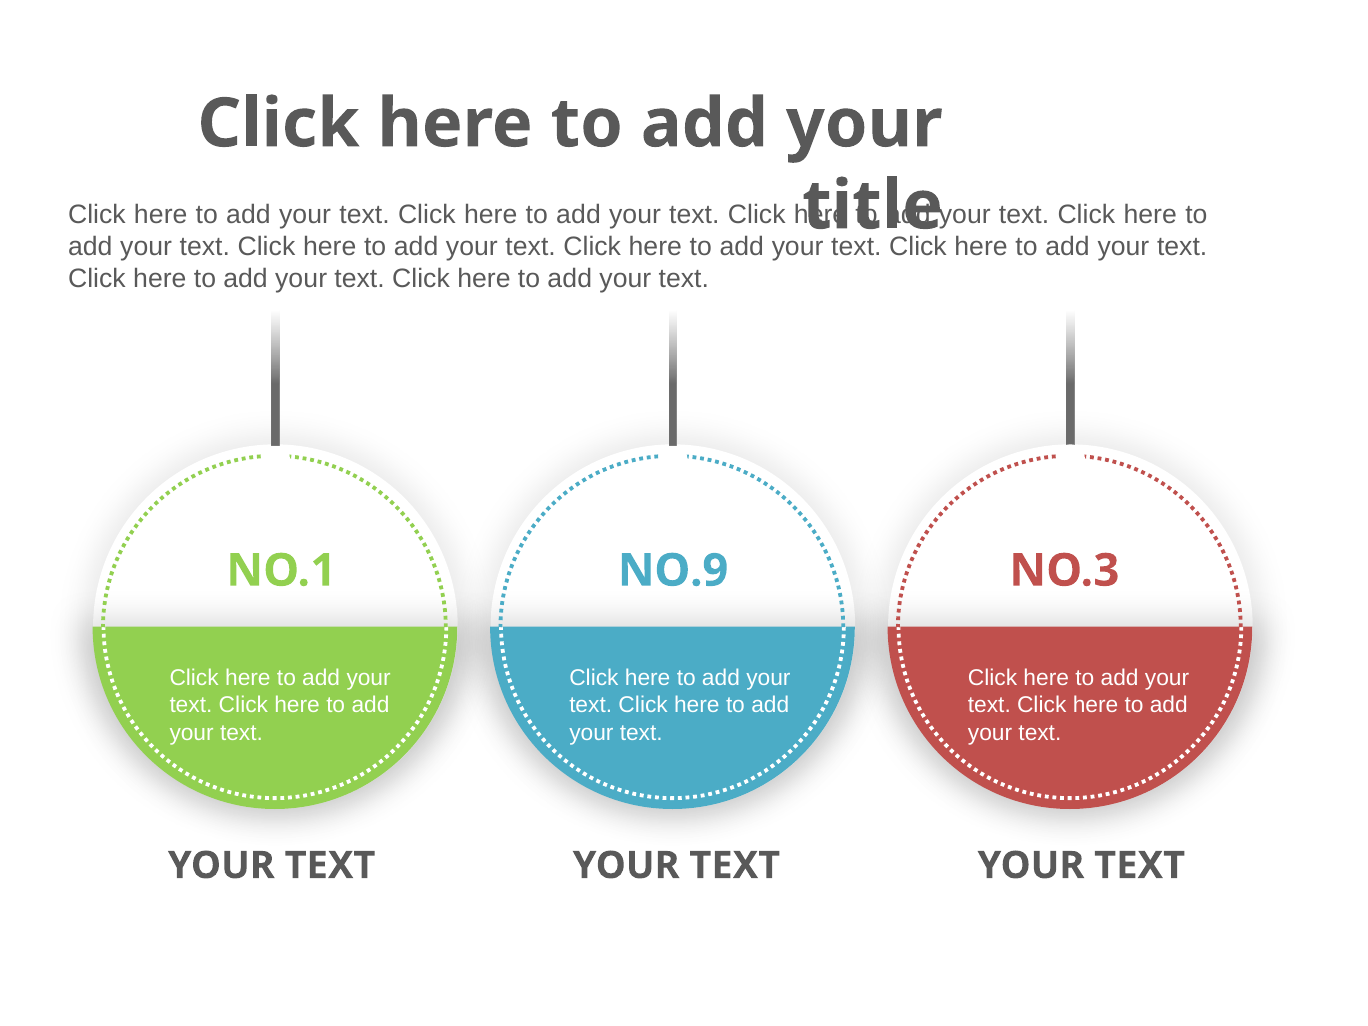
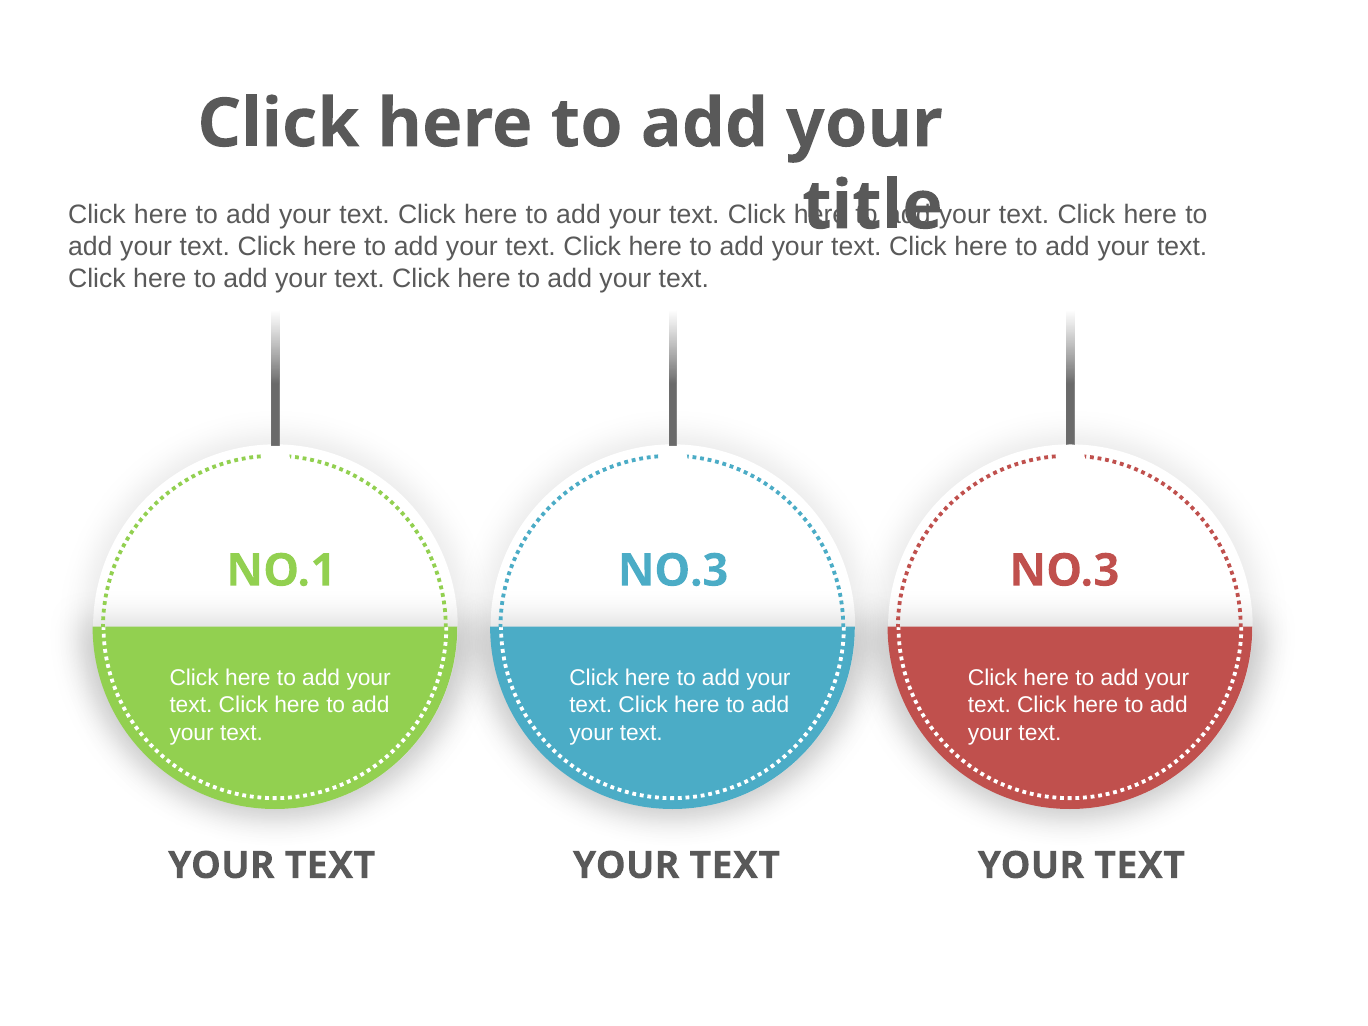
NO.1 NO.9: NO.9 -> NO.3 (673, 571)
